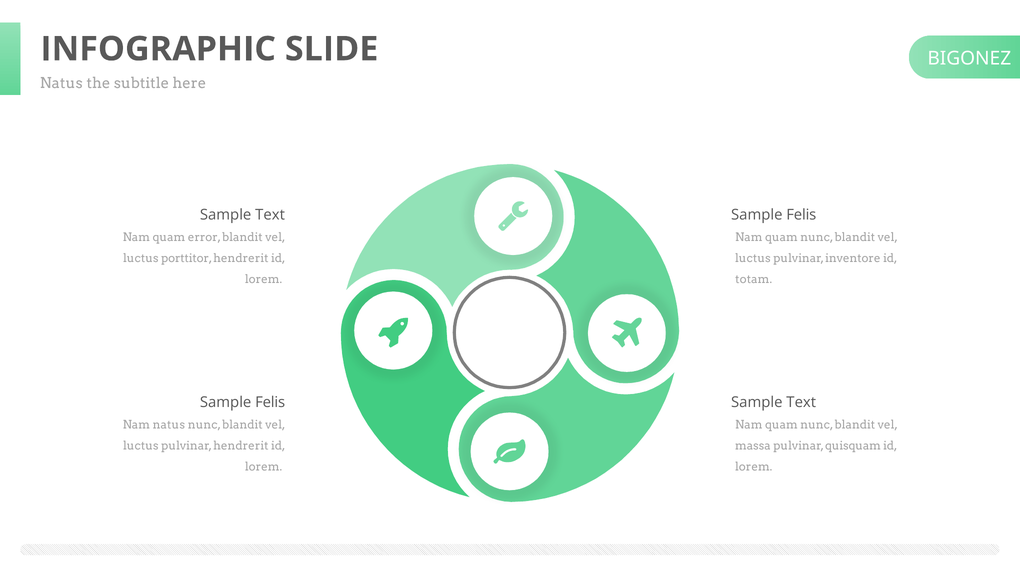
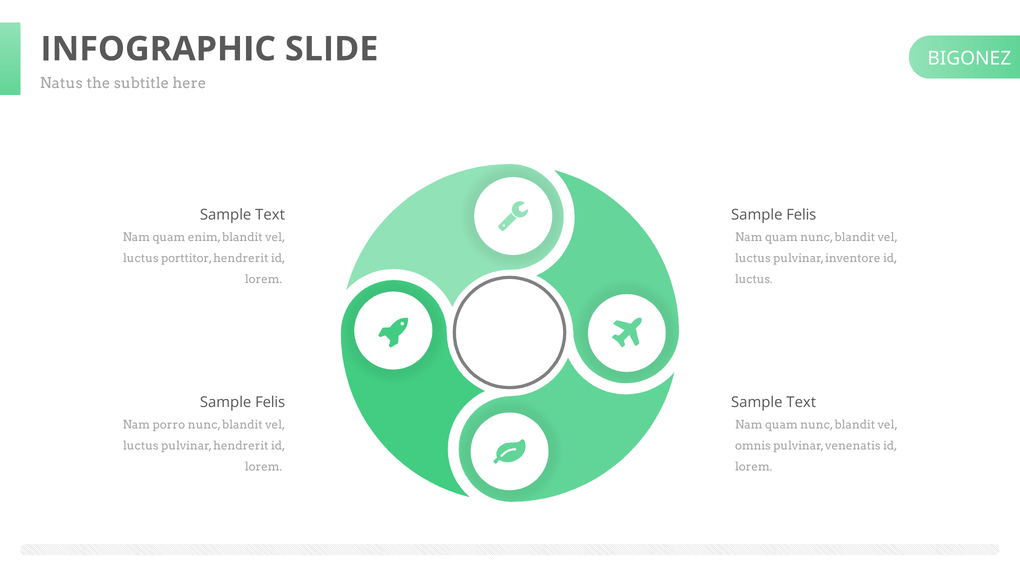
error: error -> enim (204, 238)
totam: totam -> luctus (754, 280)
Nam natus: natus -> porro (169, 426)
massa: massa -> omnis (753, 447)
quisquam: quisquam -> venenatis (853, 447)
